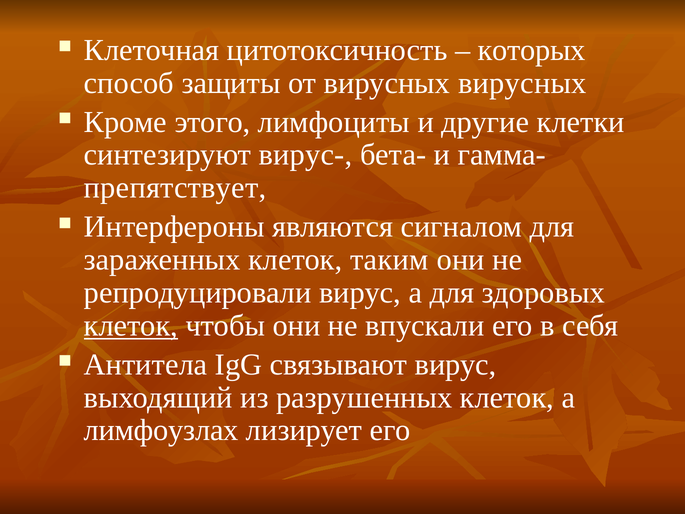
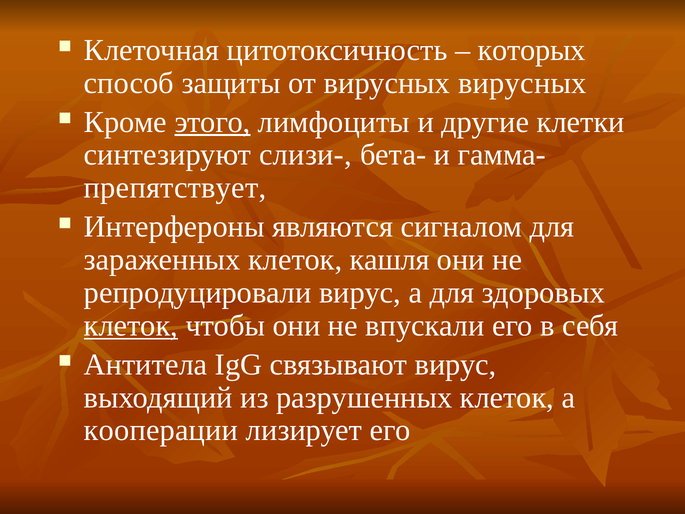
этого underline: none -> present (212, 122)
вирус-: вирус- -> слизи- (306, 155)
таким: таким -> кашля (390, 260)
лимфоузлах: лимфоузлах -> кооперации (161, 430)
